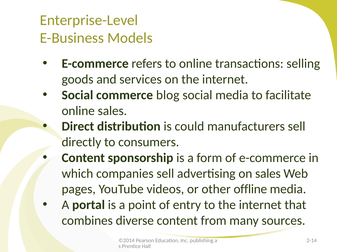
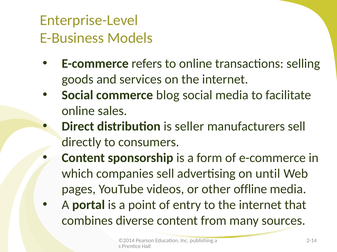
could: could -> seller (189, 127)
on sales: sales -> until (268, 174)
